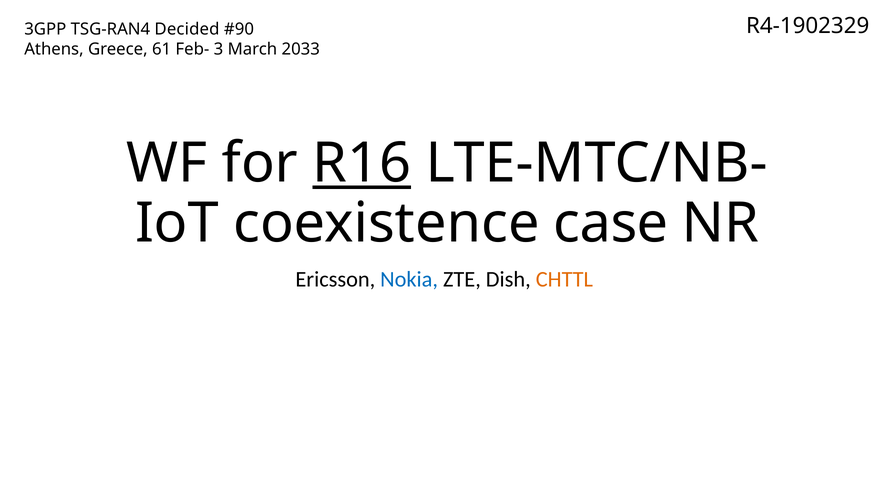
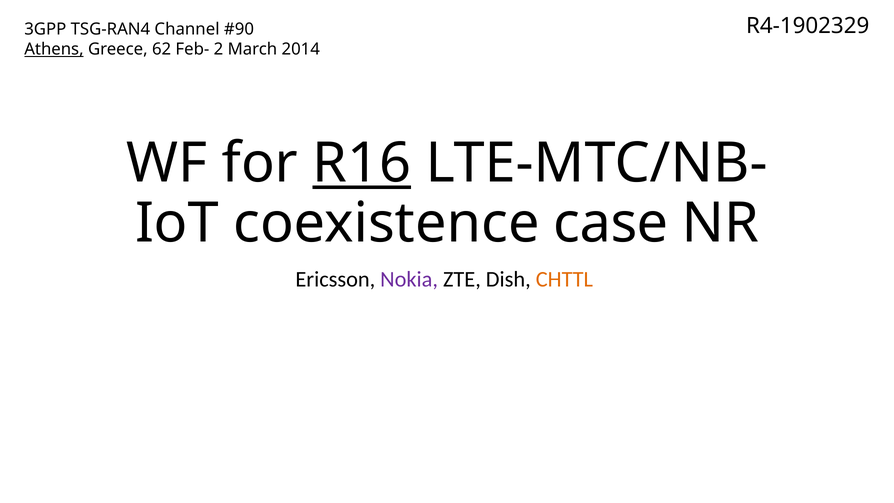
Decided: Decided -> Channel (187, 29)
Athens underline: none -> present (54, 49)
61: 61 -> 62 (162, 49)
3: 3 -> 2 (218, 49)
2033: 2033 -> 2014 (301, 49)
Nokia colour: blue -> purple (409, 279)
